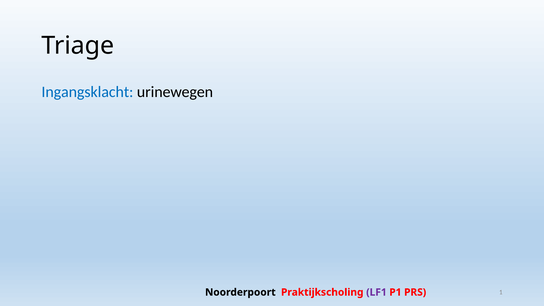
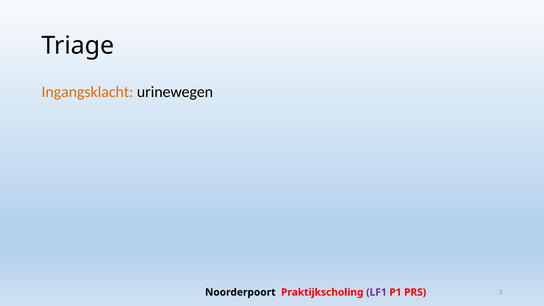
Ingangsklacht colour: blue -> orange (87, 92)
